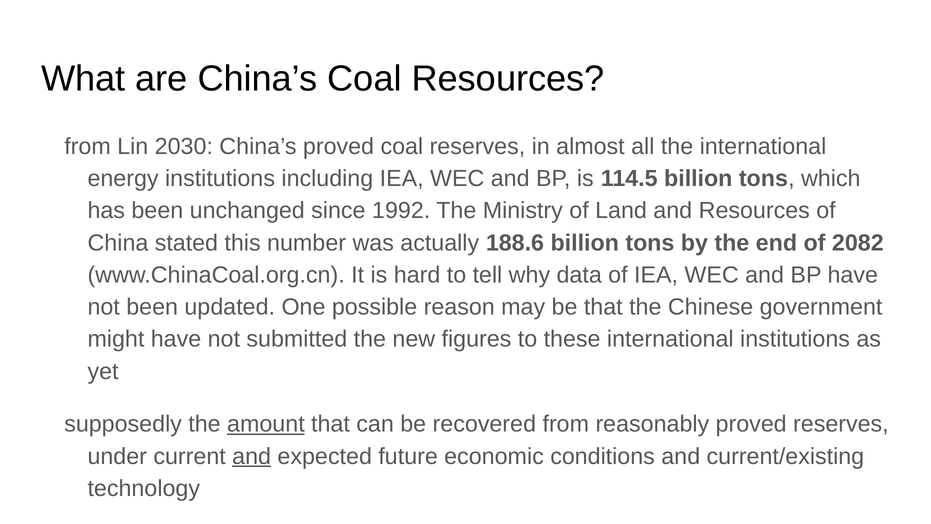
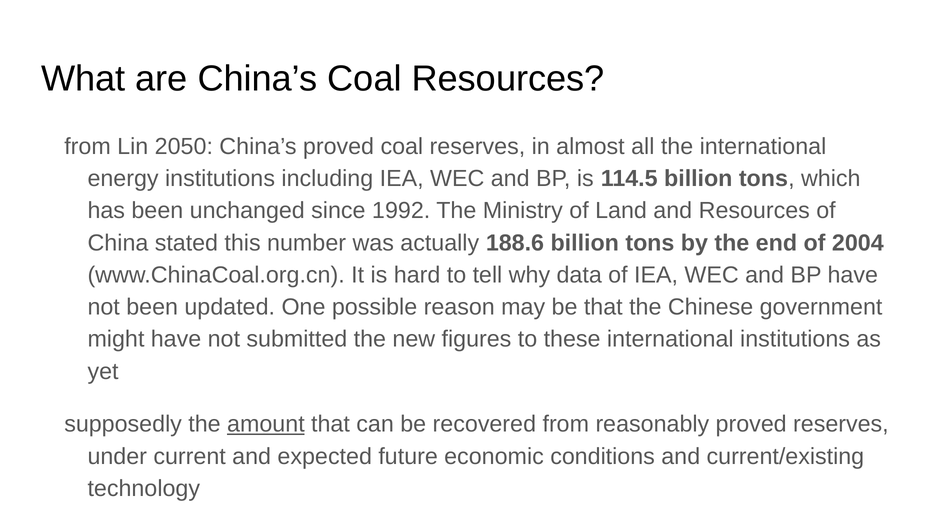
2030: 2030 -> 2050 (184, 146)
2082: 2082 -> 2004 (858, 243)
and underline: present -> none (252, 456)
